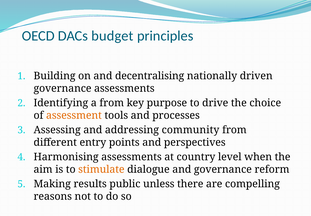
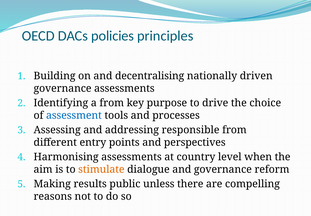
budget: budget -> policies (113, 36)
assessment colour: orange -> blue (74, 115)
community: community -> responsible (191, 130)
